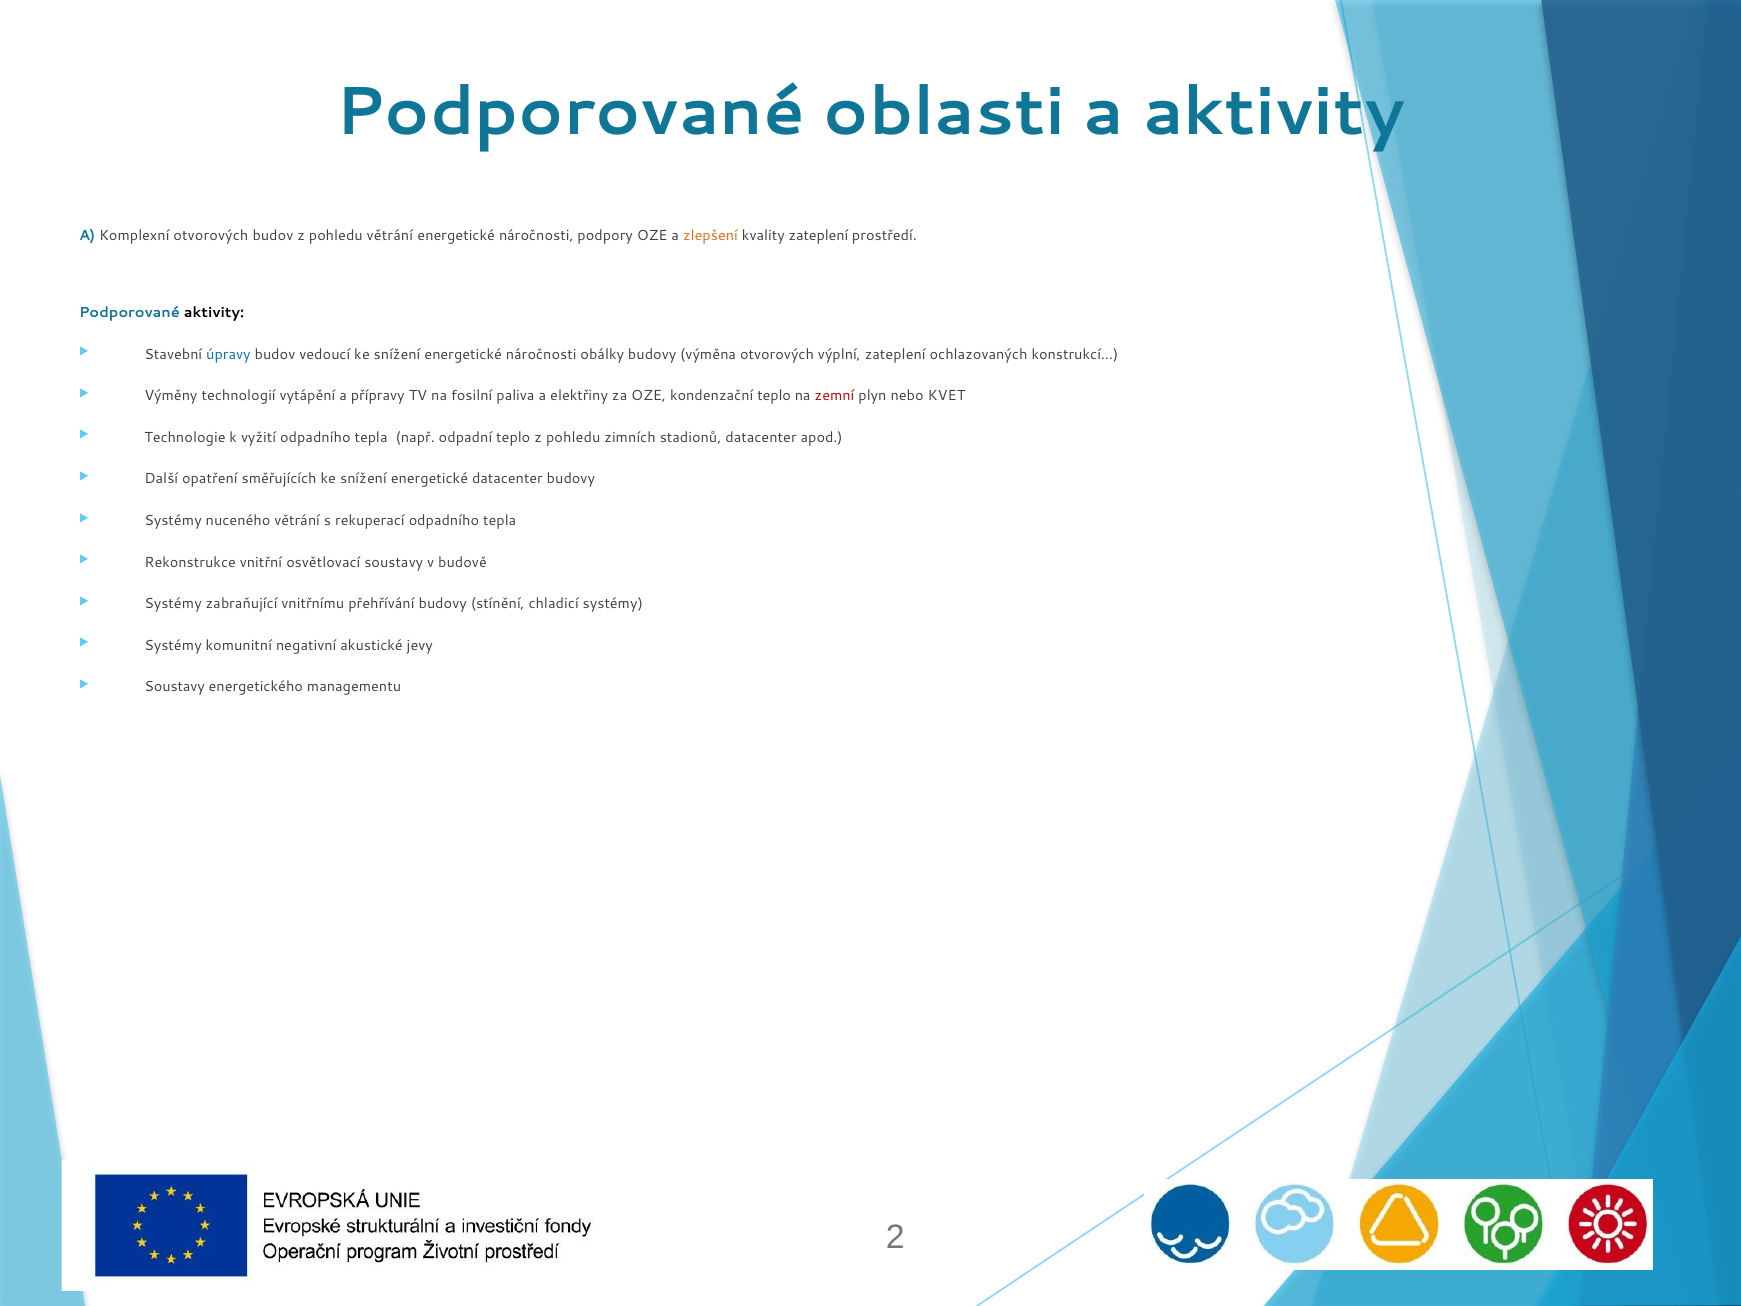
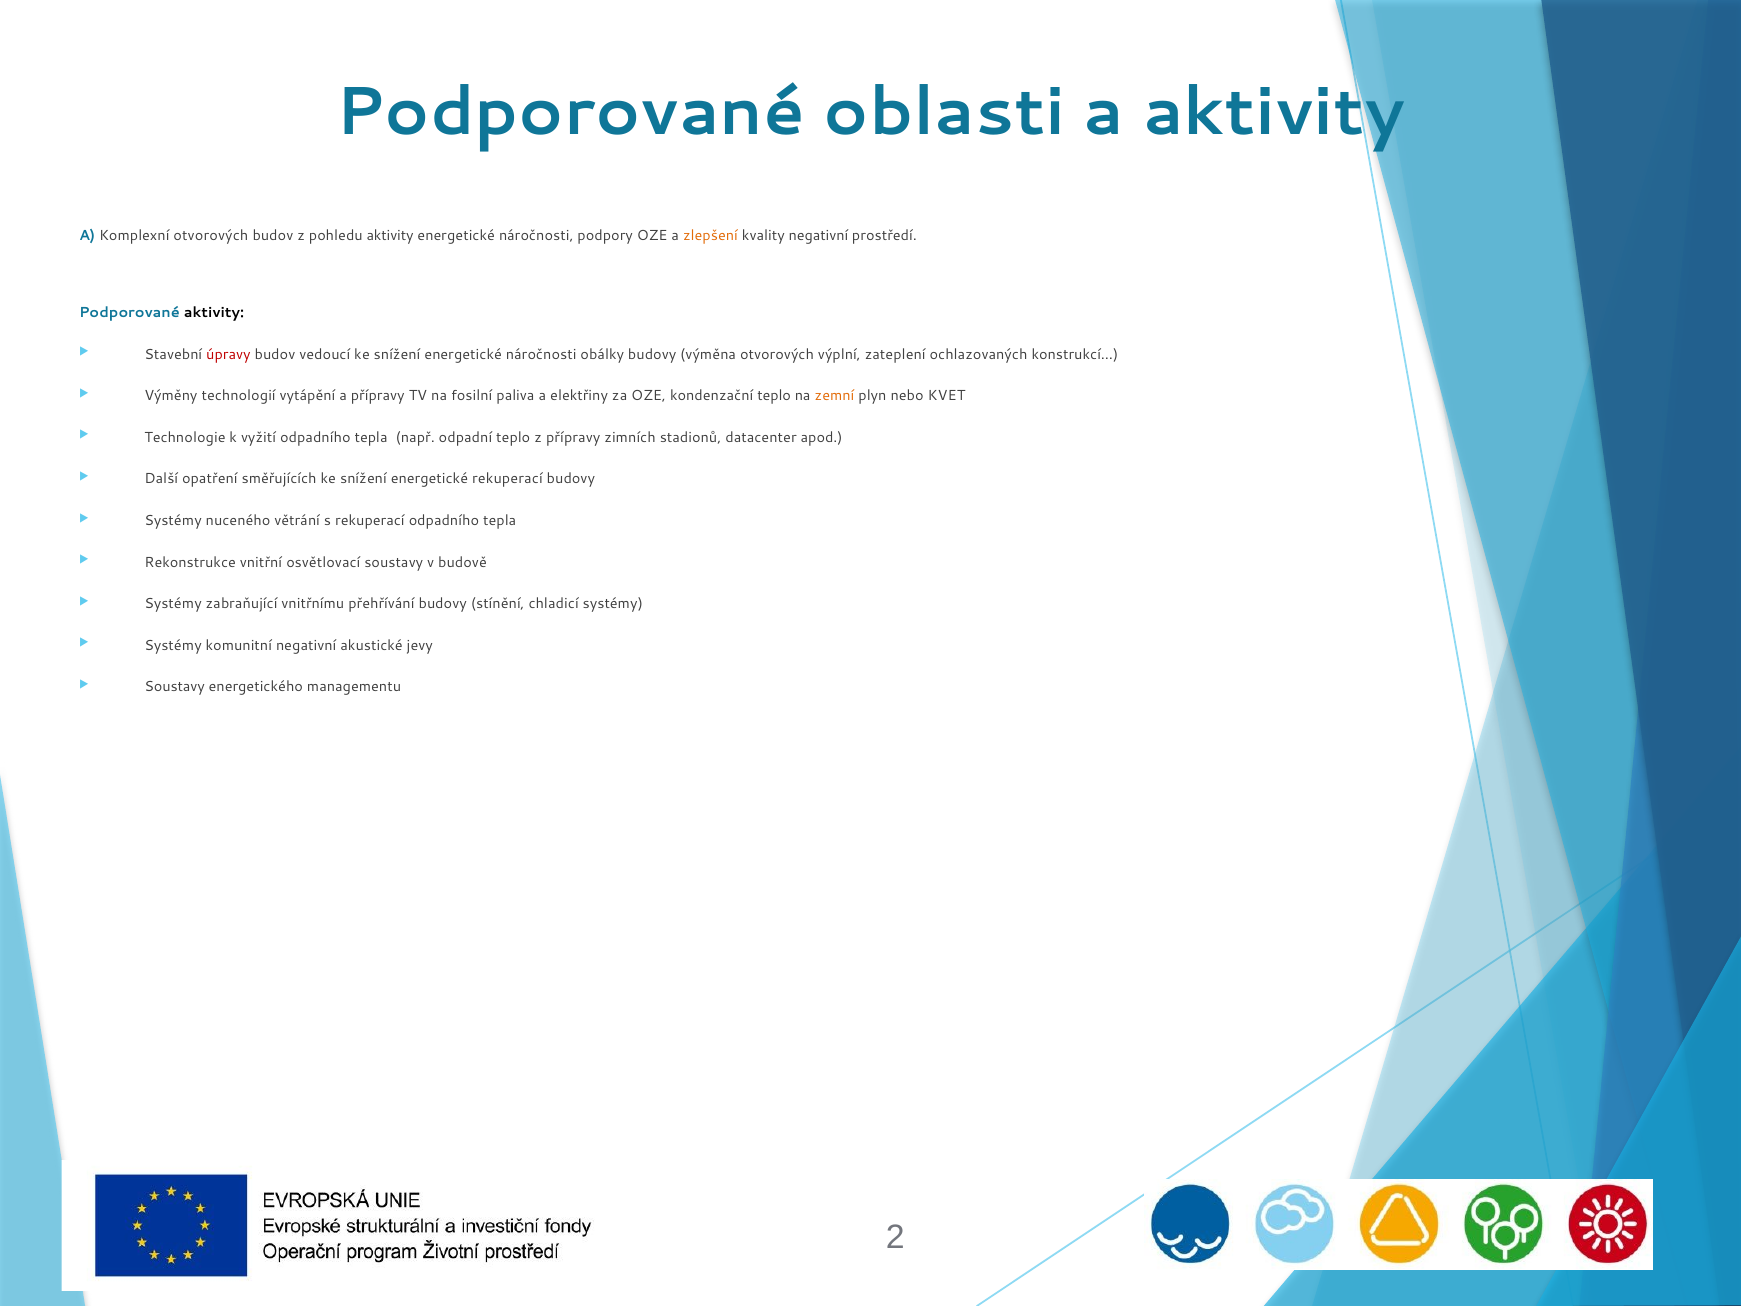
pohledu větrání: větrání -> aktivity (390, 235)
kvality zateplení: zateplení -> negativní (818, 235)
úpravy colour: blue -> red (228, 354)
zemní colour: red -> orange (835, 396)
teplo z pohledu: pohledu -> přípravy (573, 437)
energetické datacenter: datacenter -> rekuperací (507, 479)
